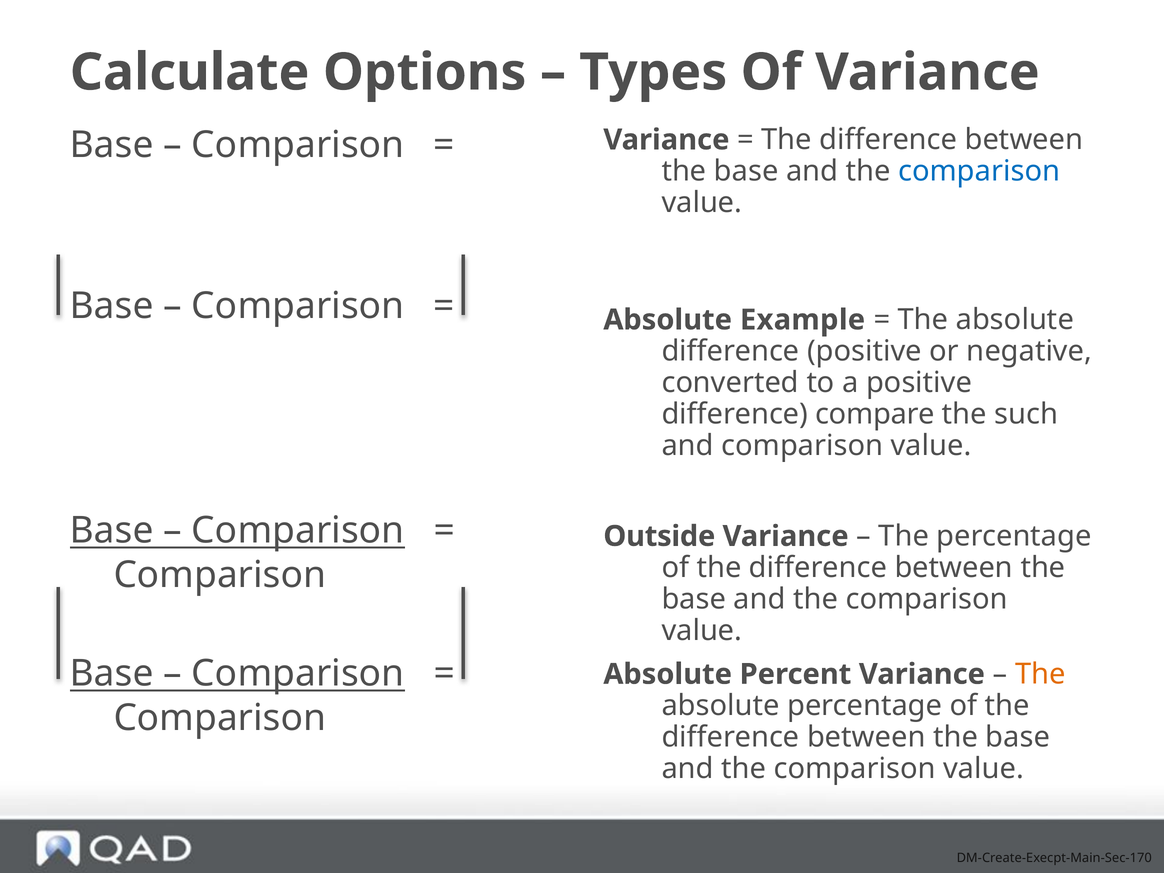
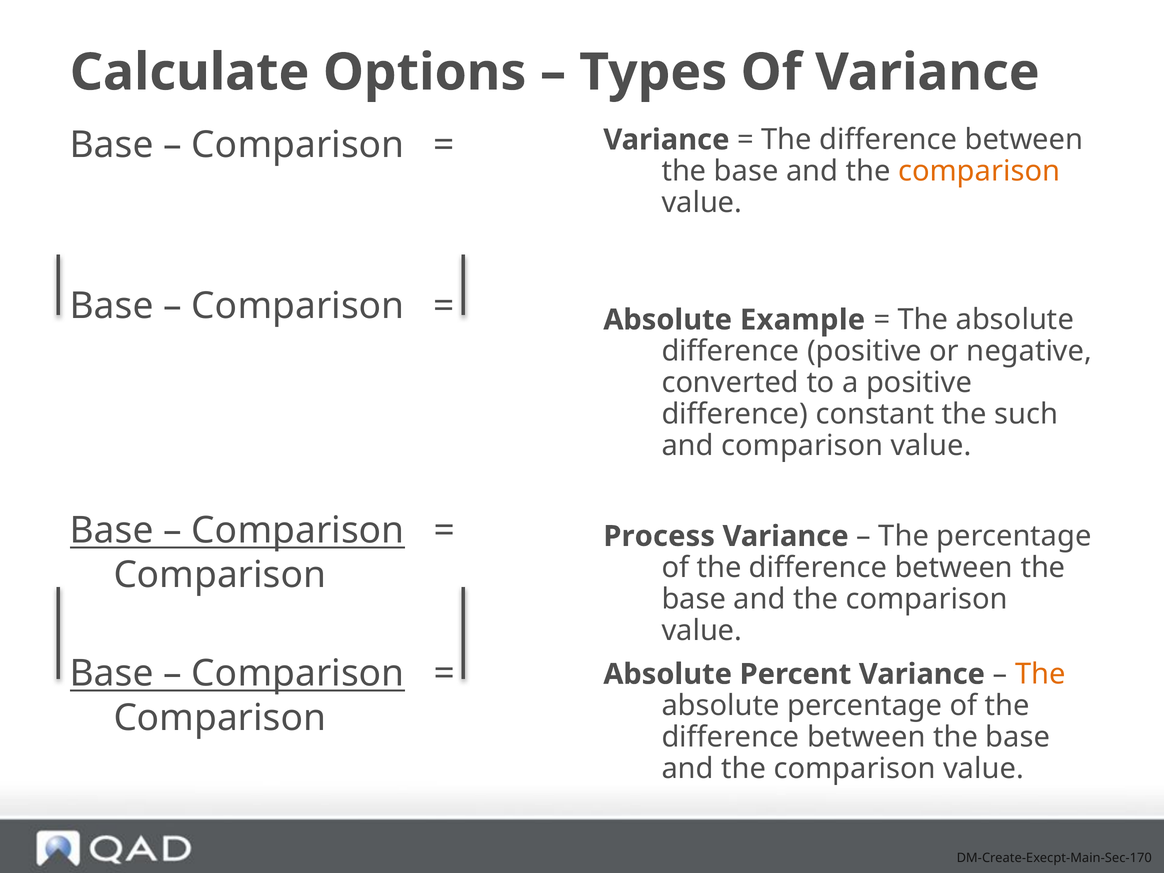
comparison colour: blue -> orange (979, 171)
compare: compare -> constant (875, 414)
Outside: Outside -> Process (659, 536)
